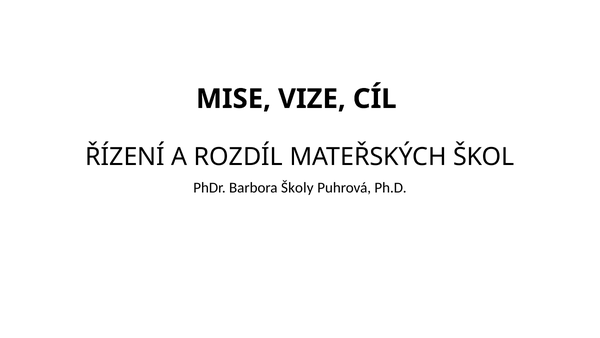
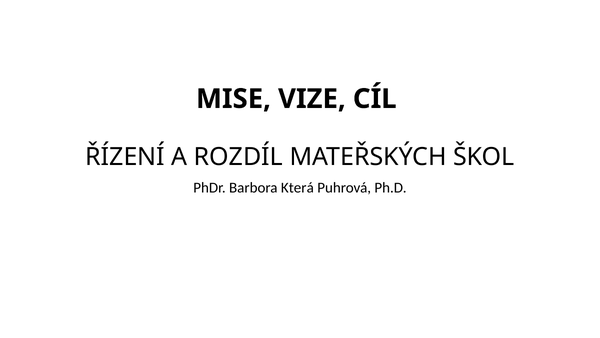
Školy: Školy -> Která (297, 188)
